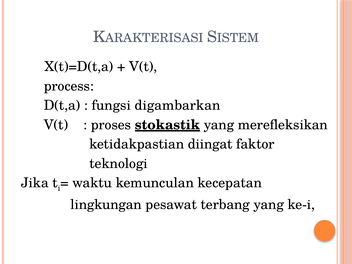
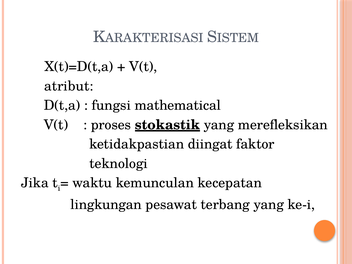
process: process -> atribut (69, 86)
digambarkan: digambarkan -> mathematical (178, 105)
